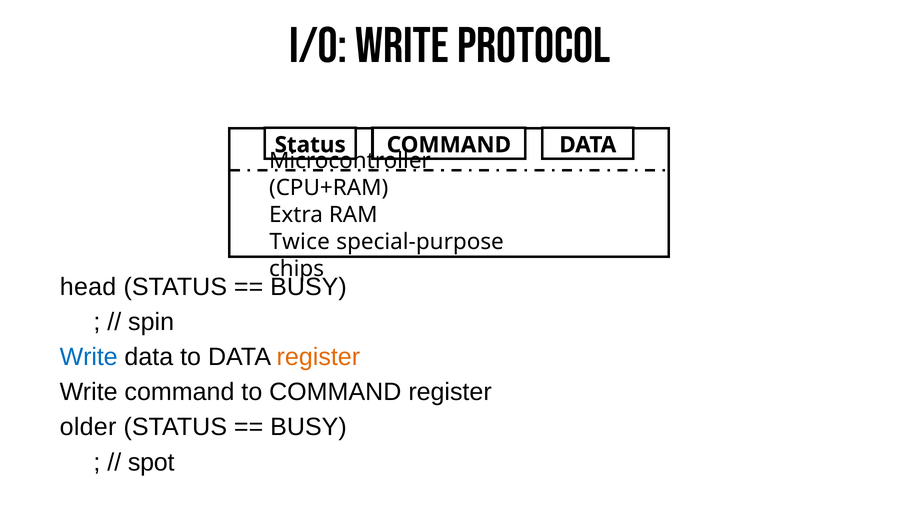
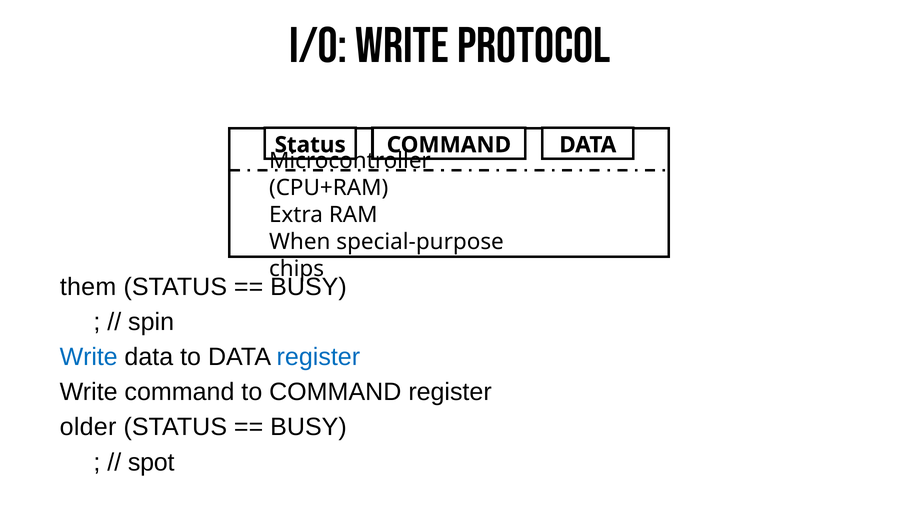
Twice: Twice -> When (300, 241)
head: head -> them (88, 286)
register colour: orange -> blue (318, 357)
